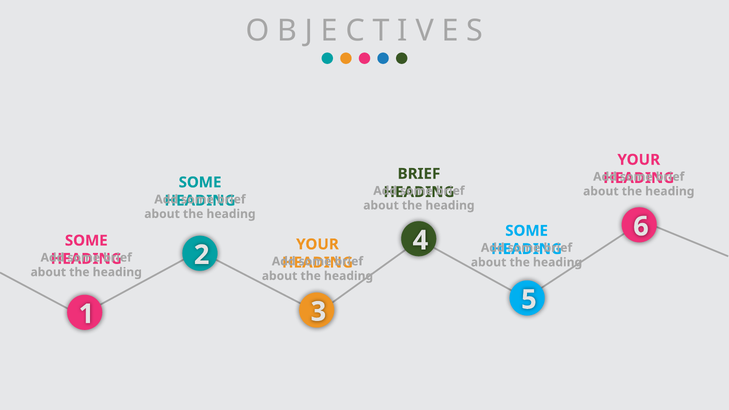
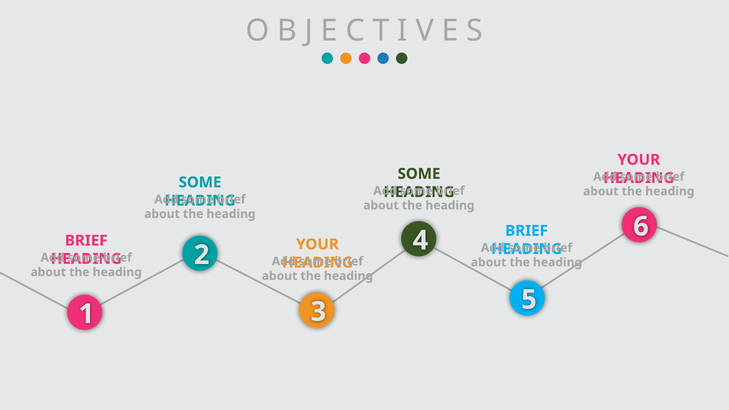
BRIEF: BRIEF -> SOME (419, 174)
SOME: SOME -> BRIEF (527, 231)
SOME: SOME -> BRIEF (86, 241)
